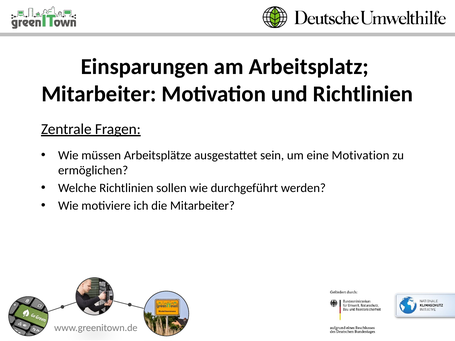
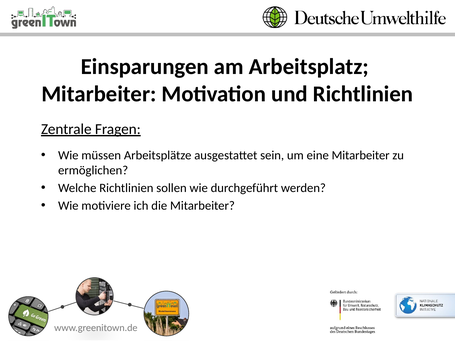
eine Motivation: Motivation -> Mitarbeiter (361, 155)
